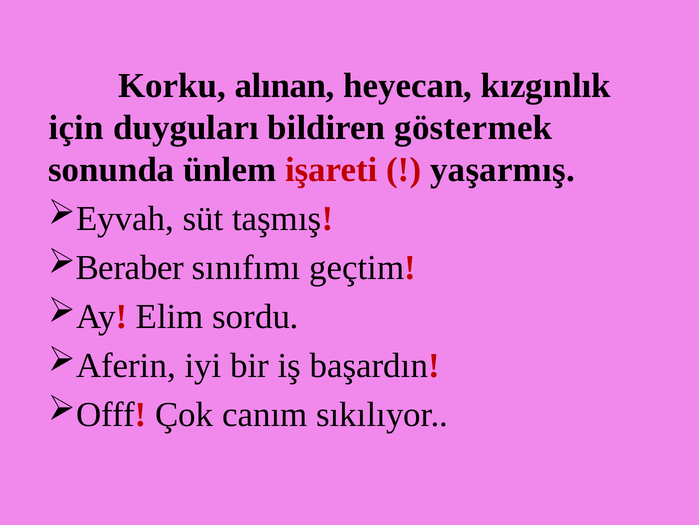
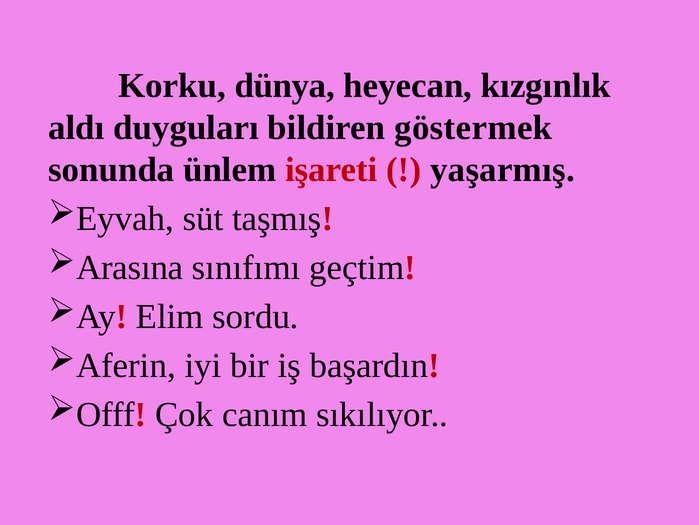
alınan: alınan -> dünya (285, 85)
için: için -> aldı (76, 127)
Beraber: Beraber -> Arasına (130, 267)
